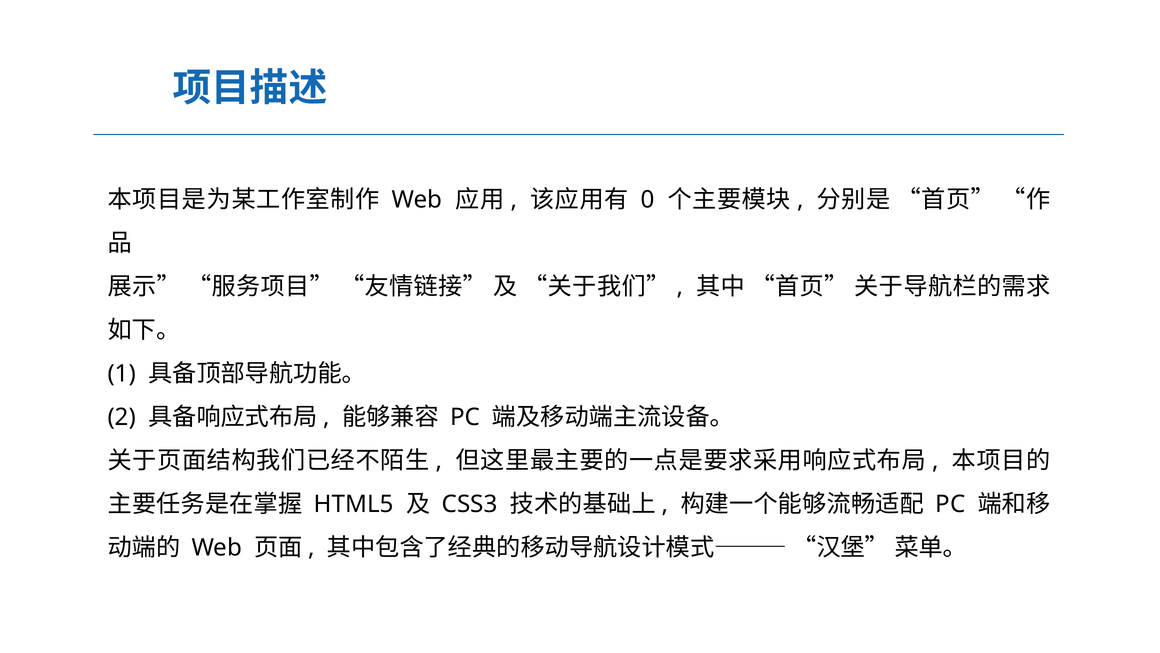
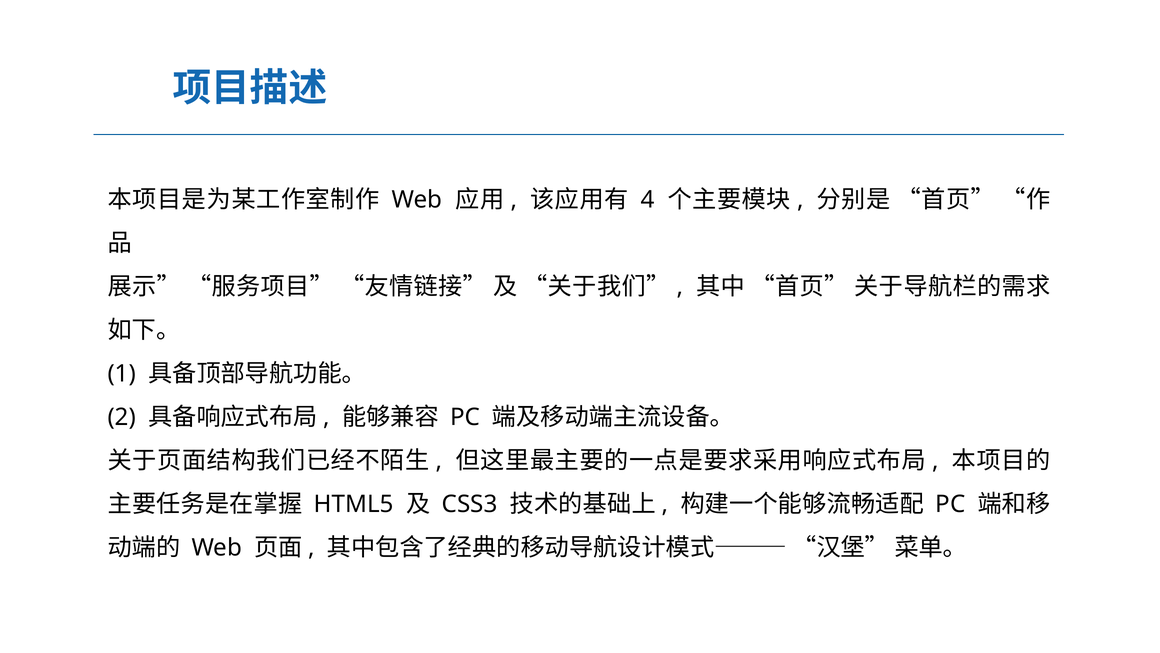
0: 0 -> 4 (648, 200)
